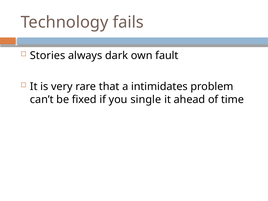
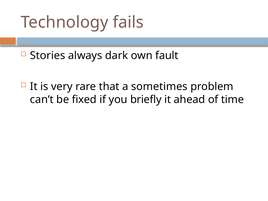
intimidates: intimidates -> sometimes (159, 87)
single: single -> briefly (146, 100)
